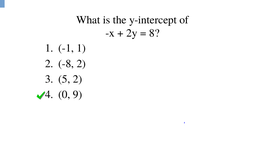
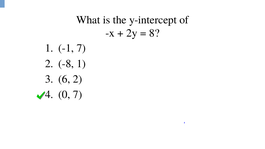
-1 1: 1 -> 7 (81, 48)
-8 2: 2 -> 1 (81, 64)
5: 5 -> 6 (64, 79)
0 9: 9 -> 7 (78, 95)
